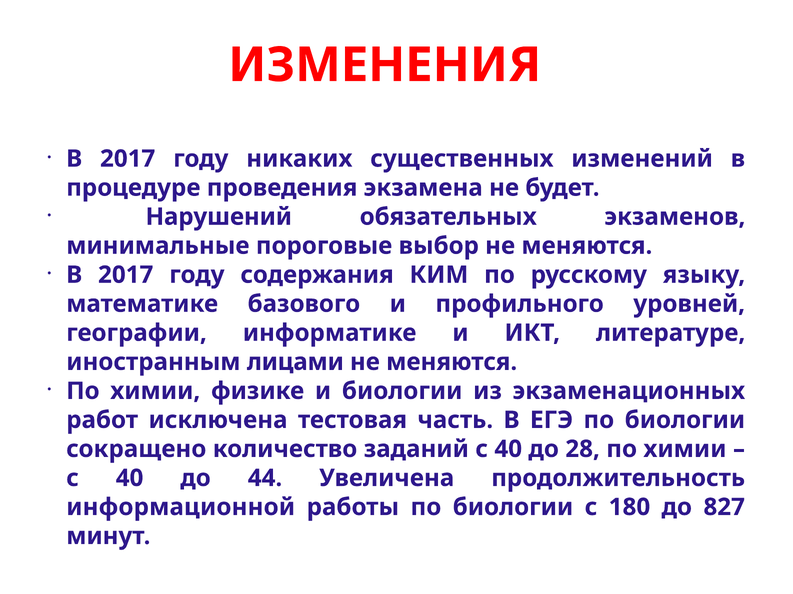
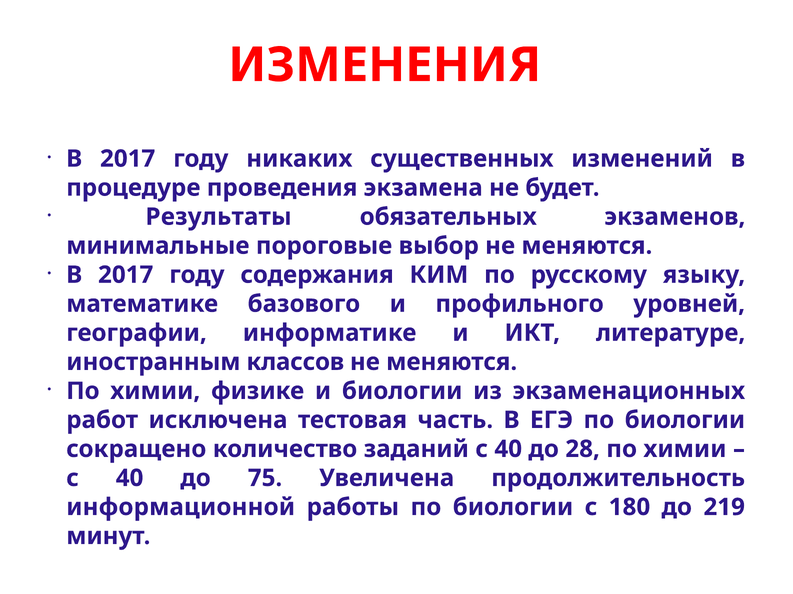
Нарушений: Нарушений -> Результаты (219, 217)
лицами: лицами -> классов (295, 362)
44: 44 -> 75 (265, 479)
827: 827 -> 219 (724, 508)
